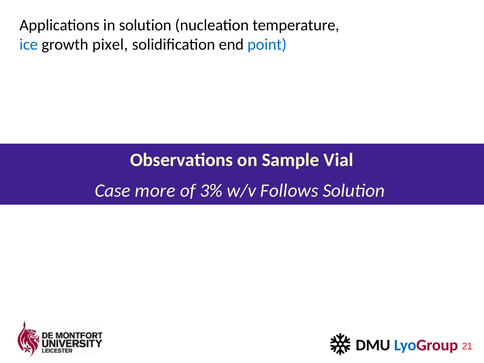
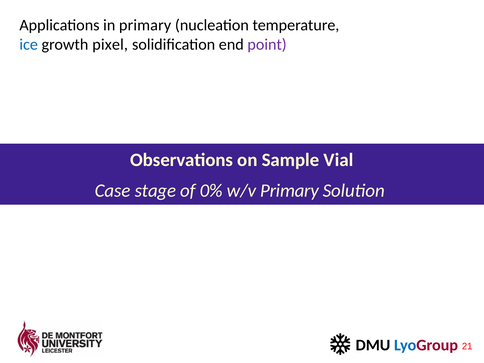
in solution: solution -> primary (145, 25)
point colour: blue -> purple (267, 44)
more: more -> stage (155, 191)
3%: 3% -> 0% (211, 191)
w/v Follows: Follows -> Primary (290, 191)
